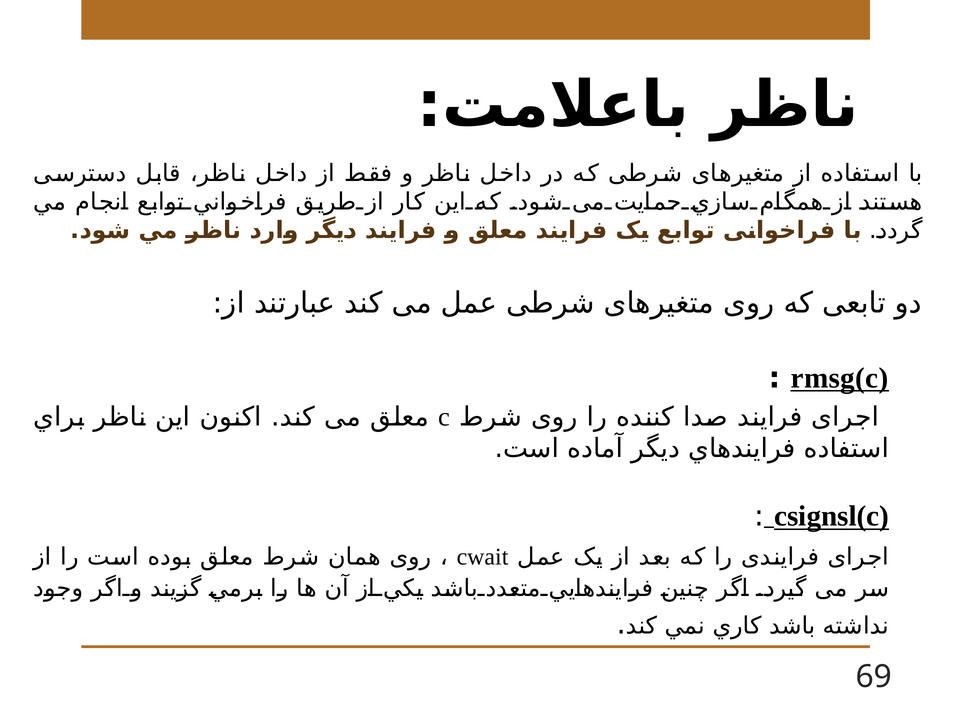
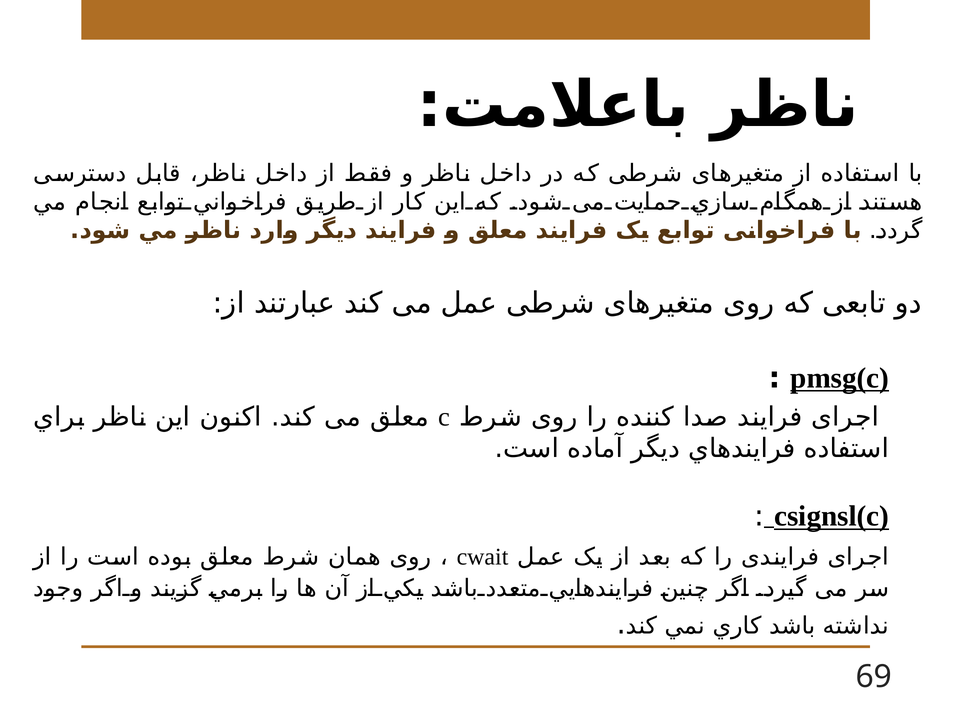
rmsg(c: rmsg(c -> pmsg(c (840, 378)
